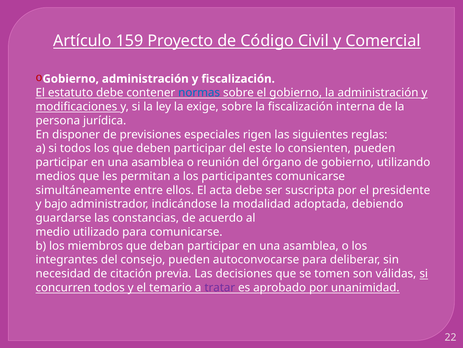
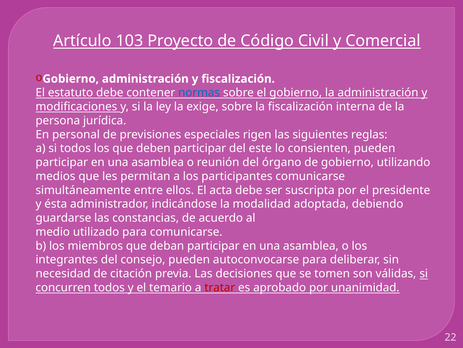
159: 159 -> 103 (129, 41)
disponer: disponer -> personal (76, 134)
bajo: bajo -> ésta (56, 204)
tratar colour: purple -> red (220, 287)
